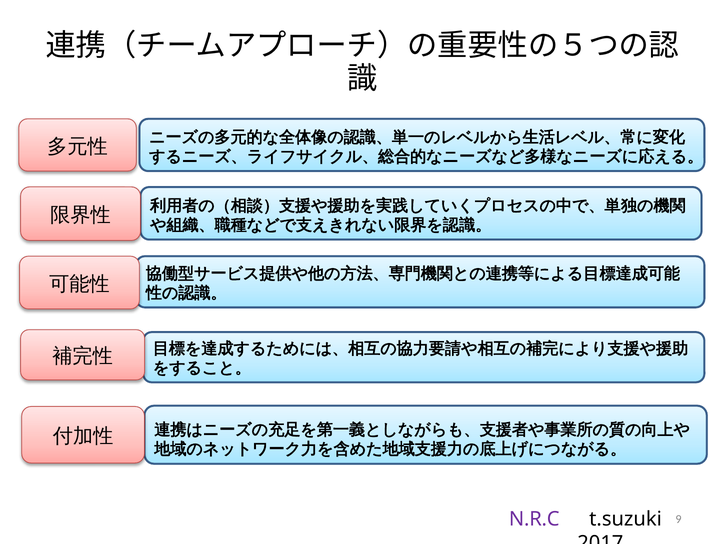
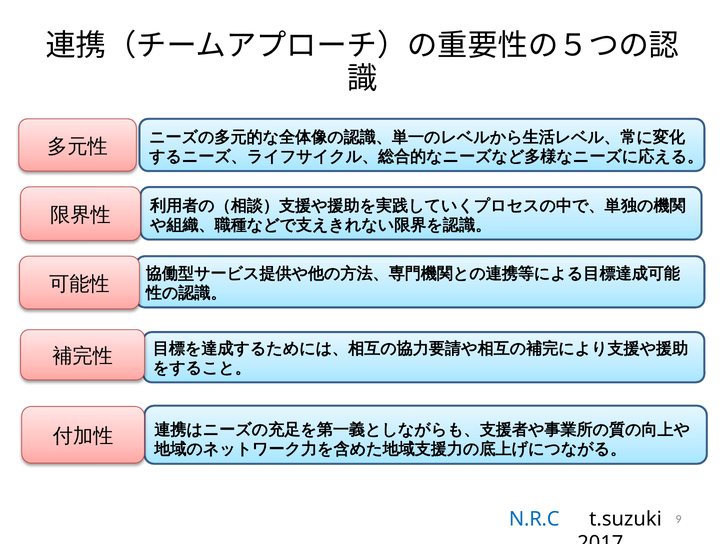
N.R.C colour: purple -> blue (534, 519)
